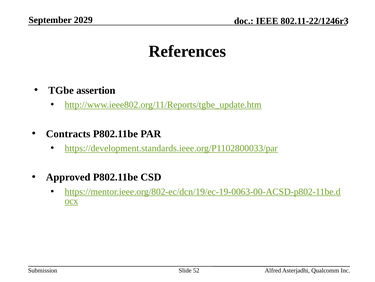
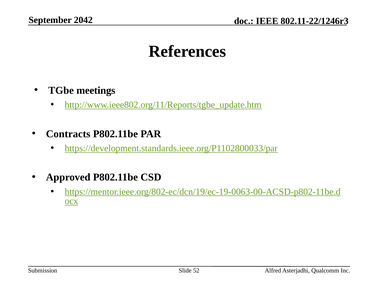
2029: 2029 -> 2042 (83, 20)
assertion: assertion -> meetings (96, 90)
